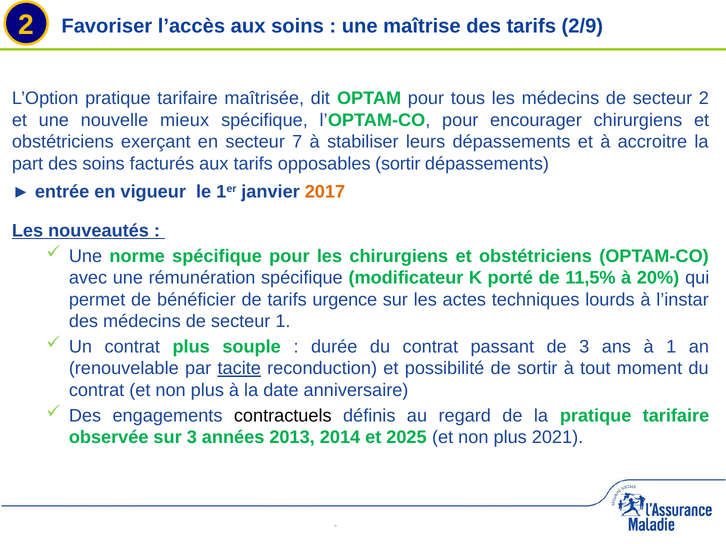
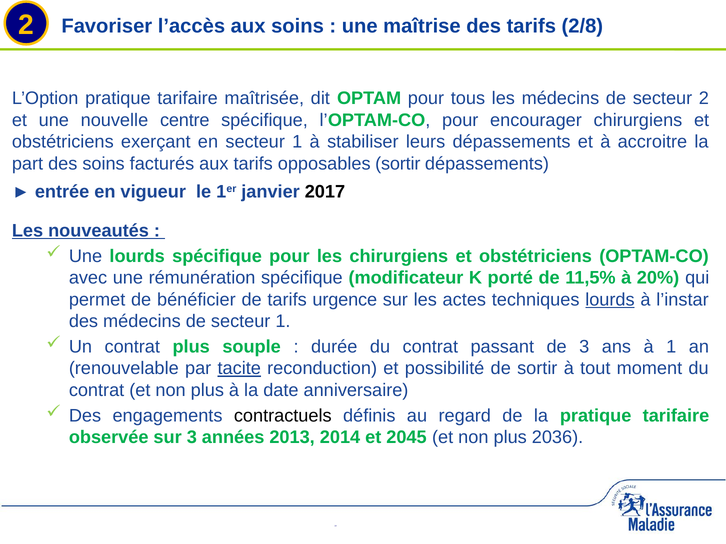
2/9: 2/9 -> 2/8 (582, 26)
mieux: mieux -> centre (185, 120)
en secteur 7: 7 -> 1 (297, 142)
2017 colour: orange -> black (325, 192)
Une norme: norme -> lourds (137, 256)
lourds underline: none -> present (610, 300)
2025: 2025 -> 2045 (406, 438)
2021: 2021 -> 2036 (558, 438)
